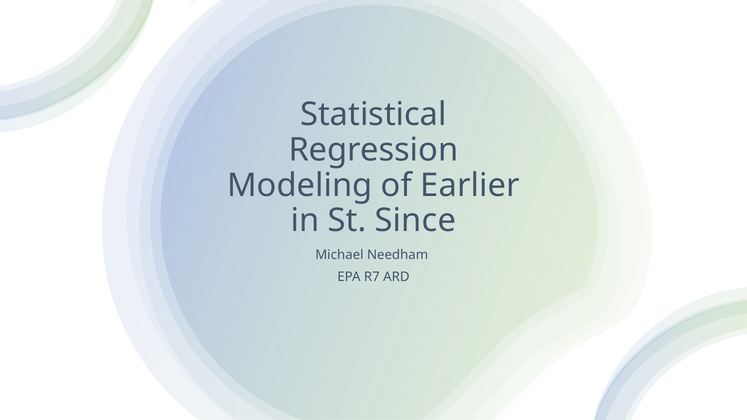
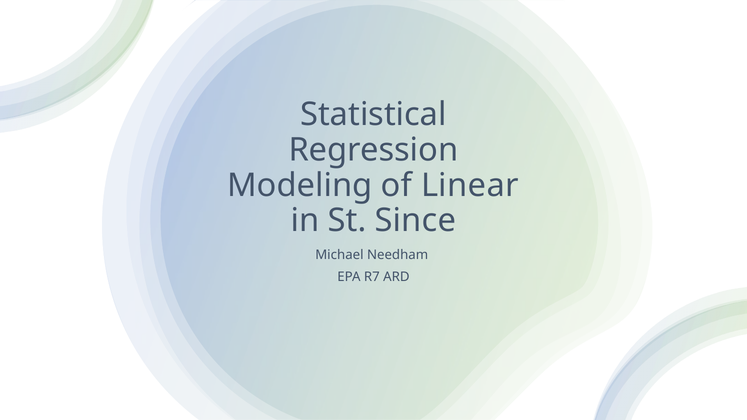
Earlier: Earlier -> Linear (470, 185)
